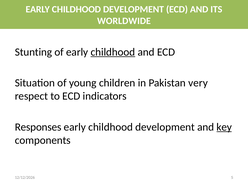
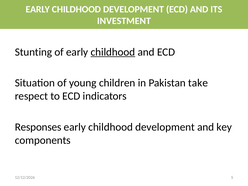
WORLDWIDE: WORLDWIDE -> INVESTMENT (124, 21)
very: very -> take (198, 83)
key underline: present -> none (224, 127)
